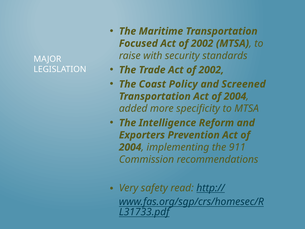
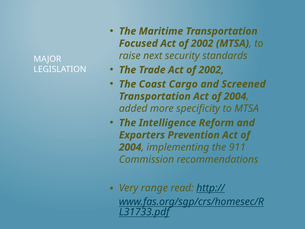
with: with -> next (153, 56)
Policy: Policy -> Cargo (183, 84)
safety: safety -> range (154, 188)
